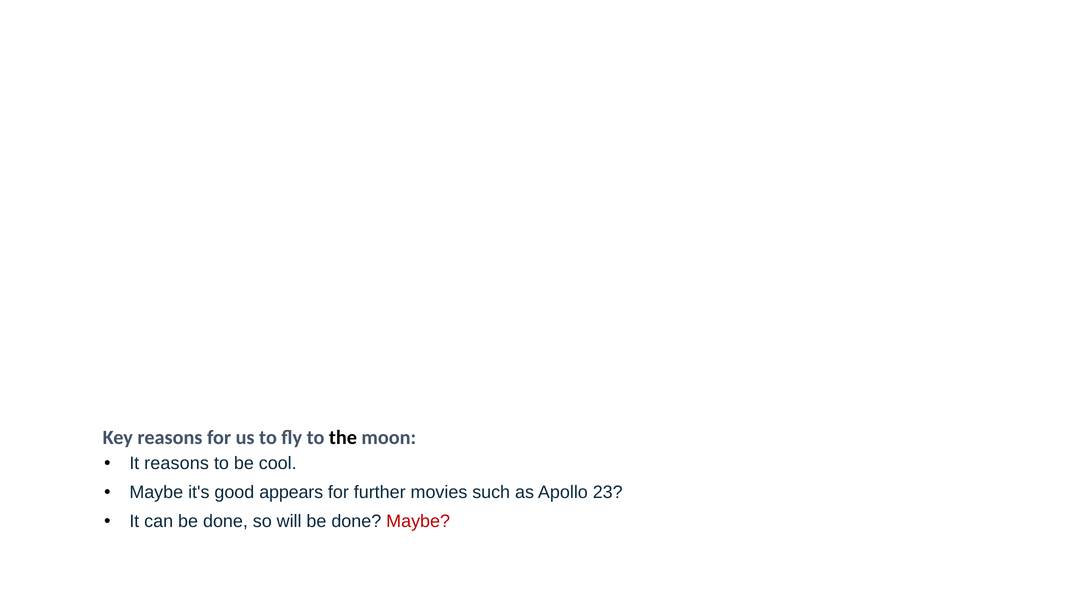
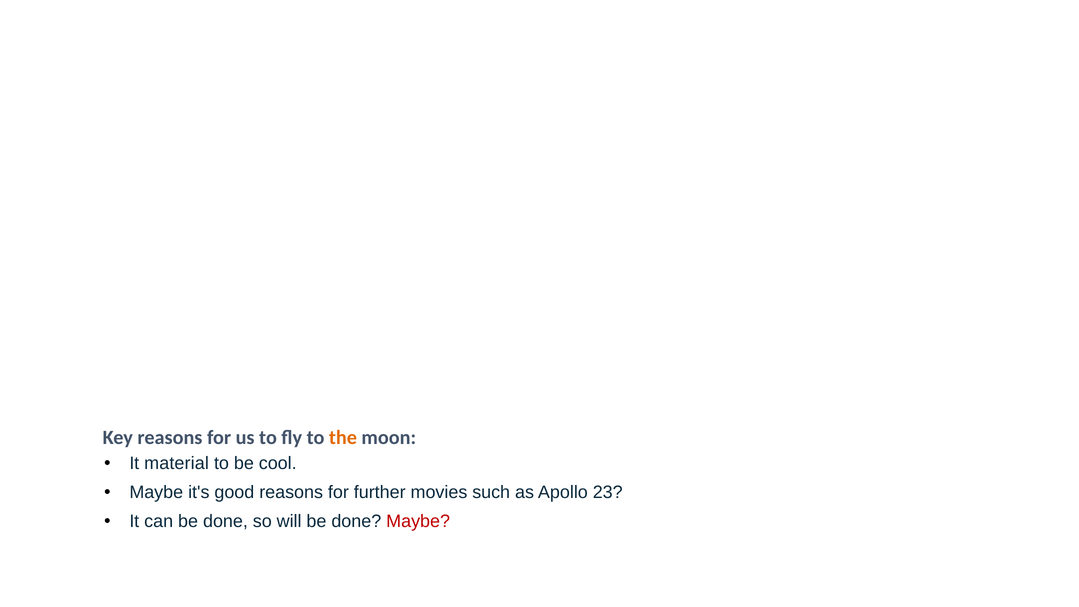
the colour: black -> orange (343, 437)
It reasons: reasons -> material (177, 463)
good appears: appears -> reasons (291, 492)
